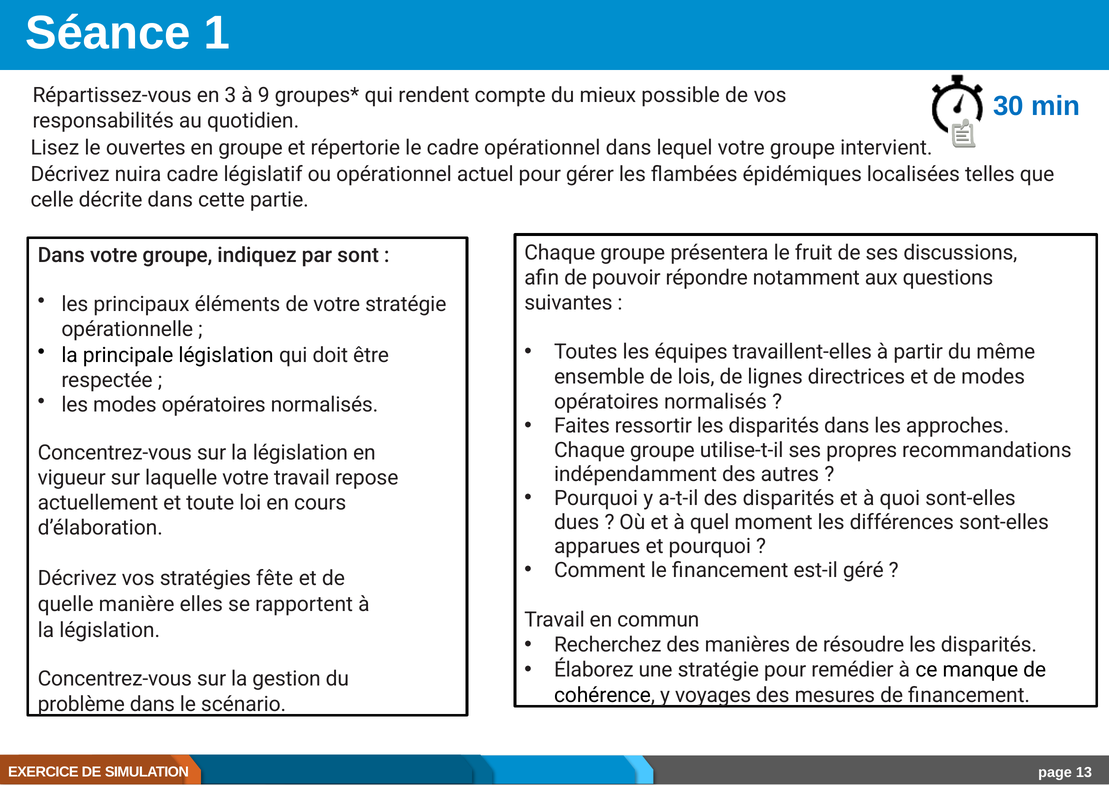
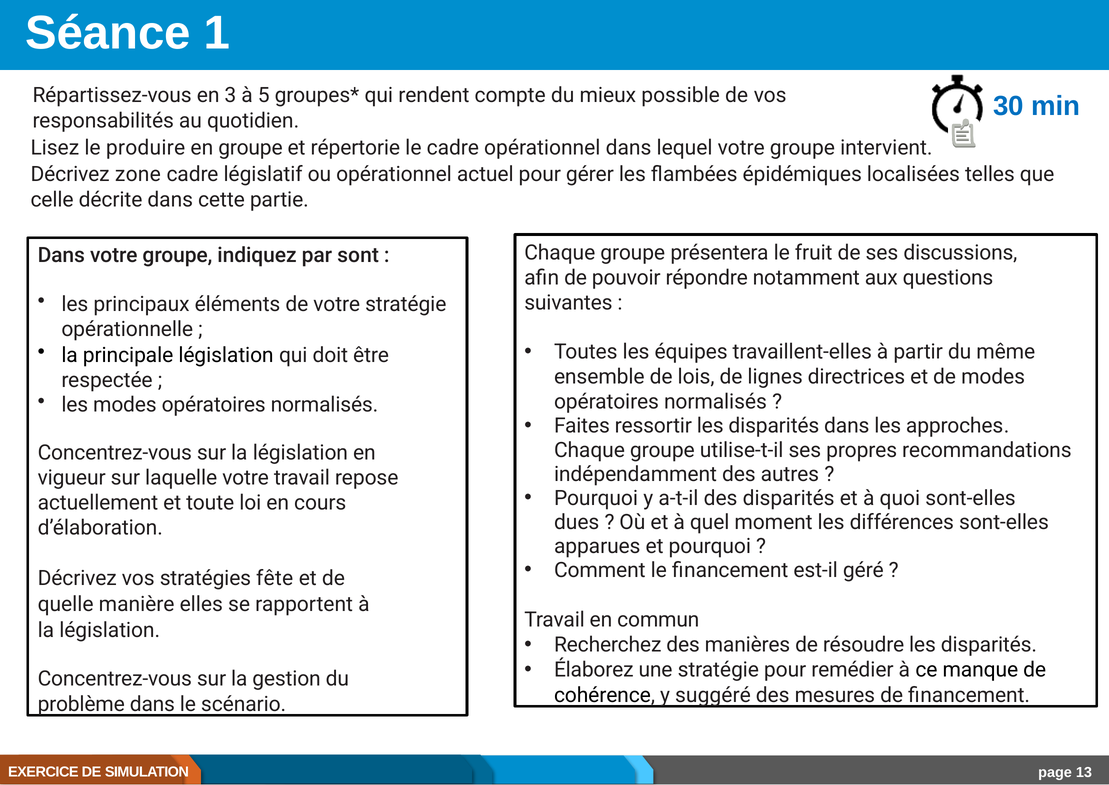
9: 9 -> 5 (264, 95)
ouvertes: ouvertes -> produire (146, 148)
nuira: nuira -> zone (138, 174)
voyages: voyages -> suggéré (713, 695)
